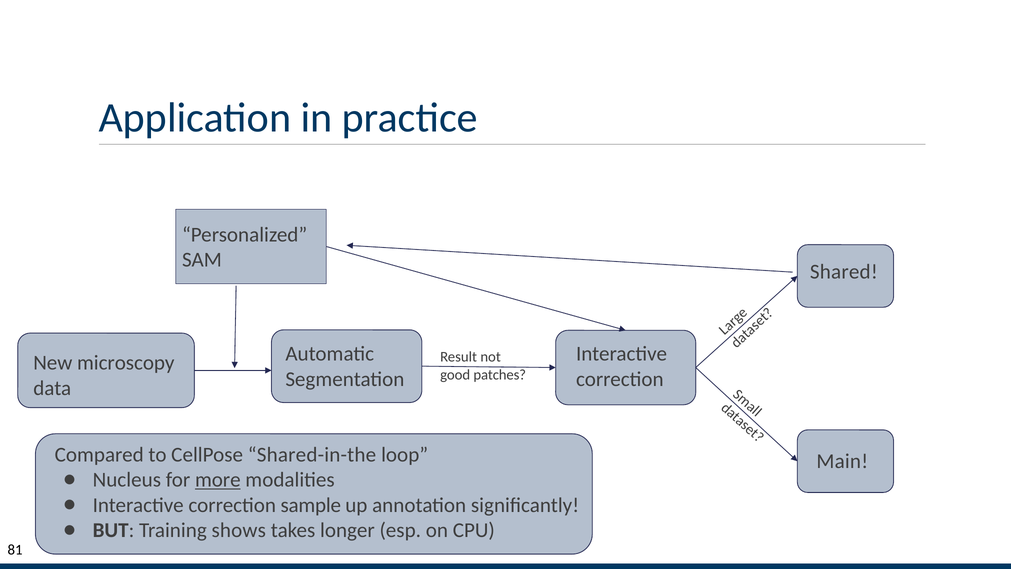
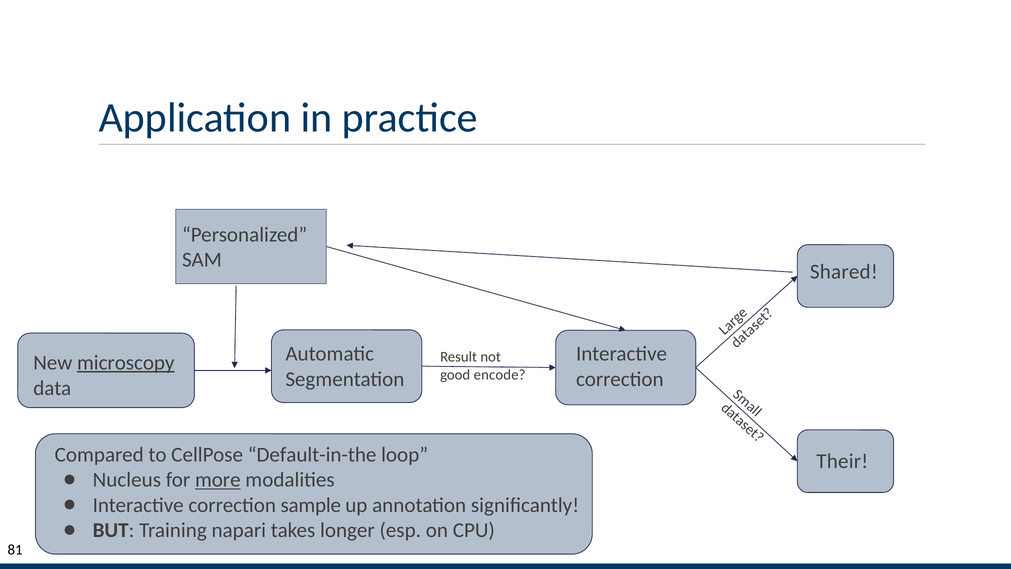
microscopy underline: none -> present (126, 363)
patches: patches -> encode (500, 375)
Shared-in-the: Shared-in-the -> Default-in-the (312, 454)
Main: Main -> Their (842, 461)
shows: shows -> napari (239, 530)
